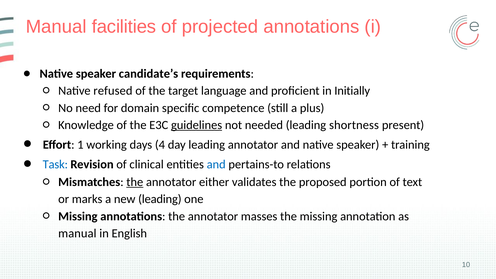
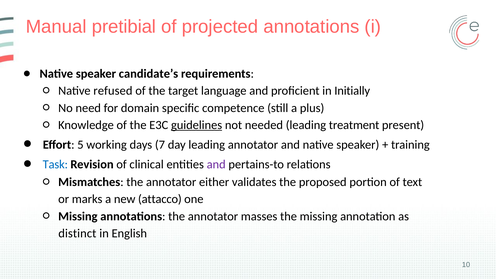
facilities: facilities -> pretibial (124, 27)
shortness: shortness -> treatment (354, 125)
1: 1 -> 5 (80, 145)
4: 4 -> 7 (160, 145)
and colour: blue -> purple (216, 165)
the underline: present -> none (135, 182)
new leading: leading -> attacco (160, 199)
manual: manual -> distinct (77, 233)
